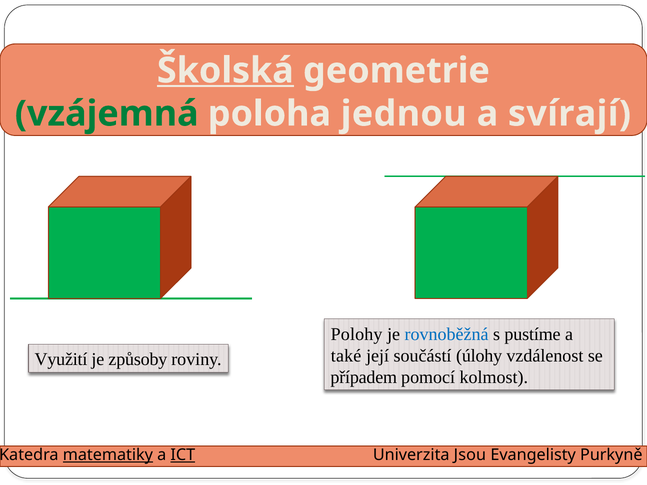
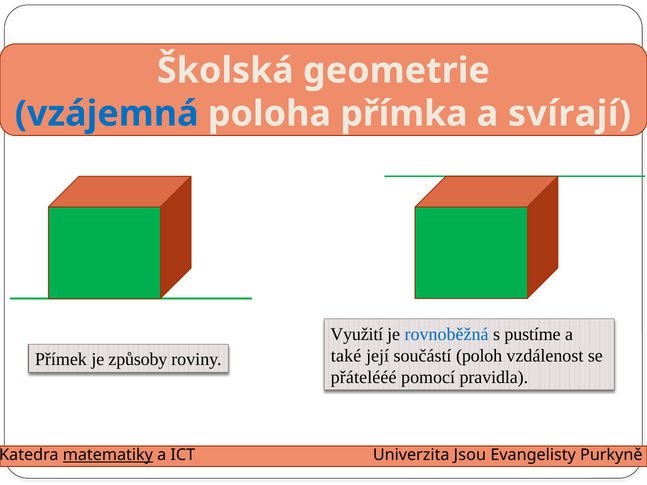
Školská underline: present -> none (225, 71)
vzájemná colour: green -> blue (107, 114)
jednou: jednou -> přímka (404, 114)
Polohy: Polohy -> Využití (357, 334)
úlohy: úlohy -> poloh (479, 356)
Využití: Využití -> Přímek (61, 360)
případem: případem -> přátelééé (364, 377)
kolmost: kolmost -> pravidla (494, 377)
ICT underline: present -> none (183, 455)
